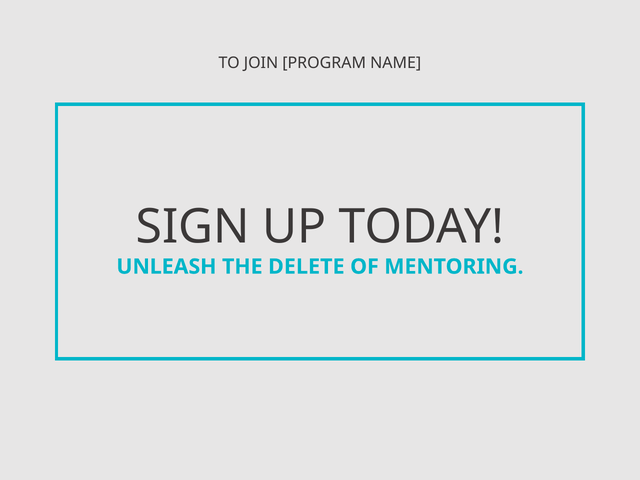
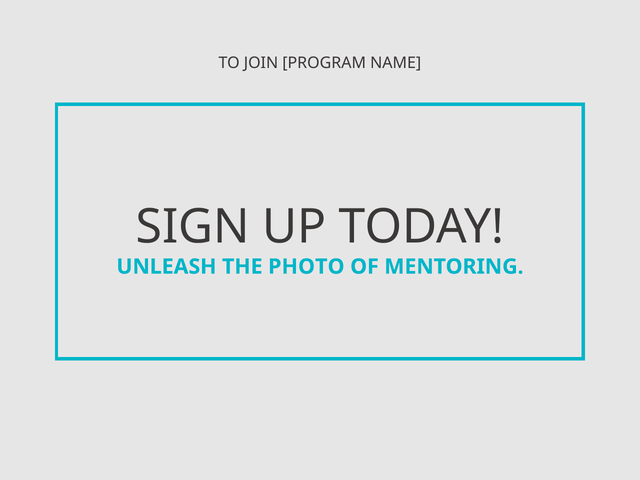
DELETE: DELETE -> PHOTO (306, 267)
